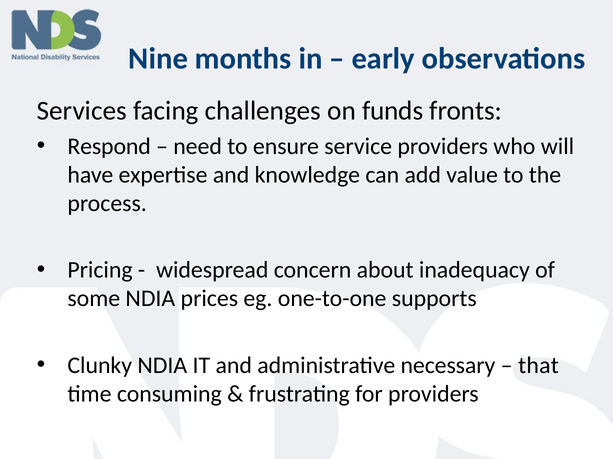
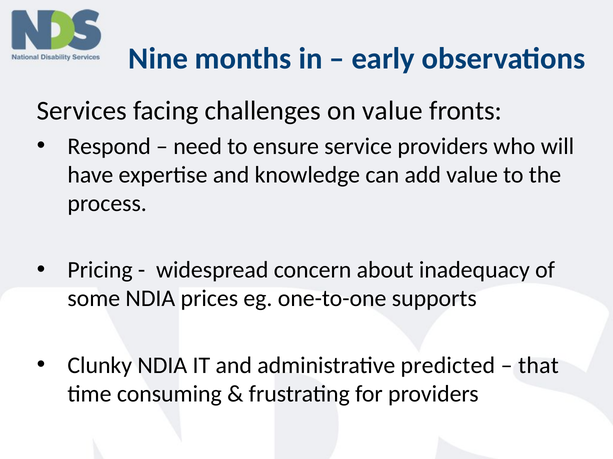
on funds: funds -> value (392, 111)
necessary: necessary -> predicted (448, 366)
